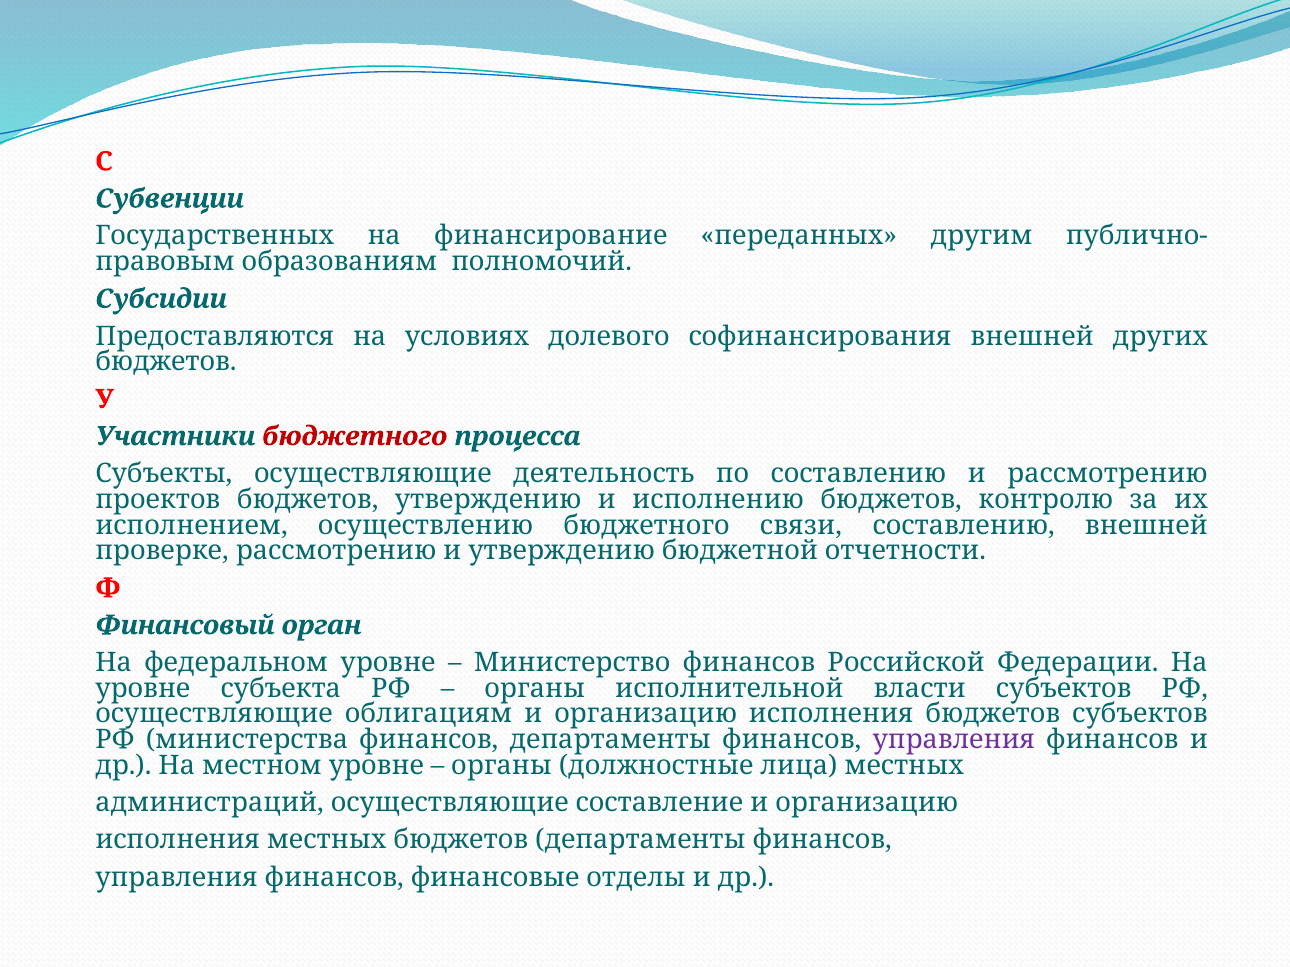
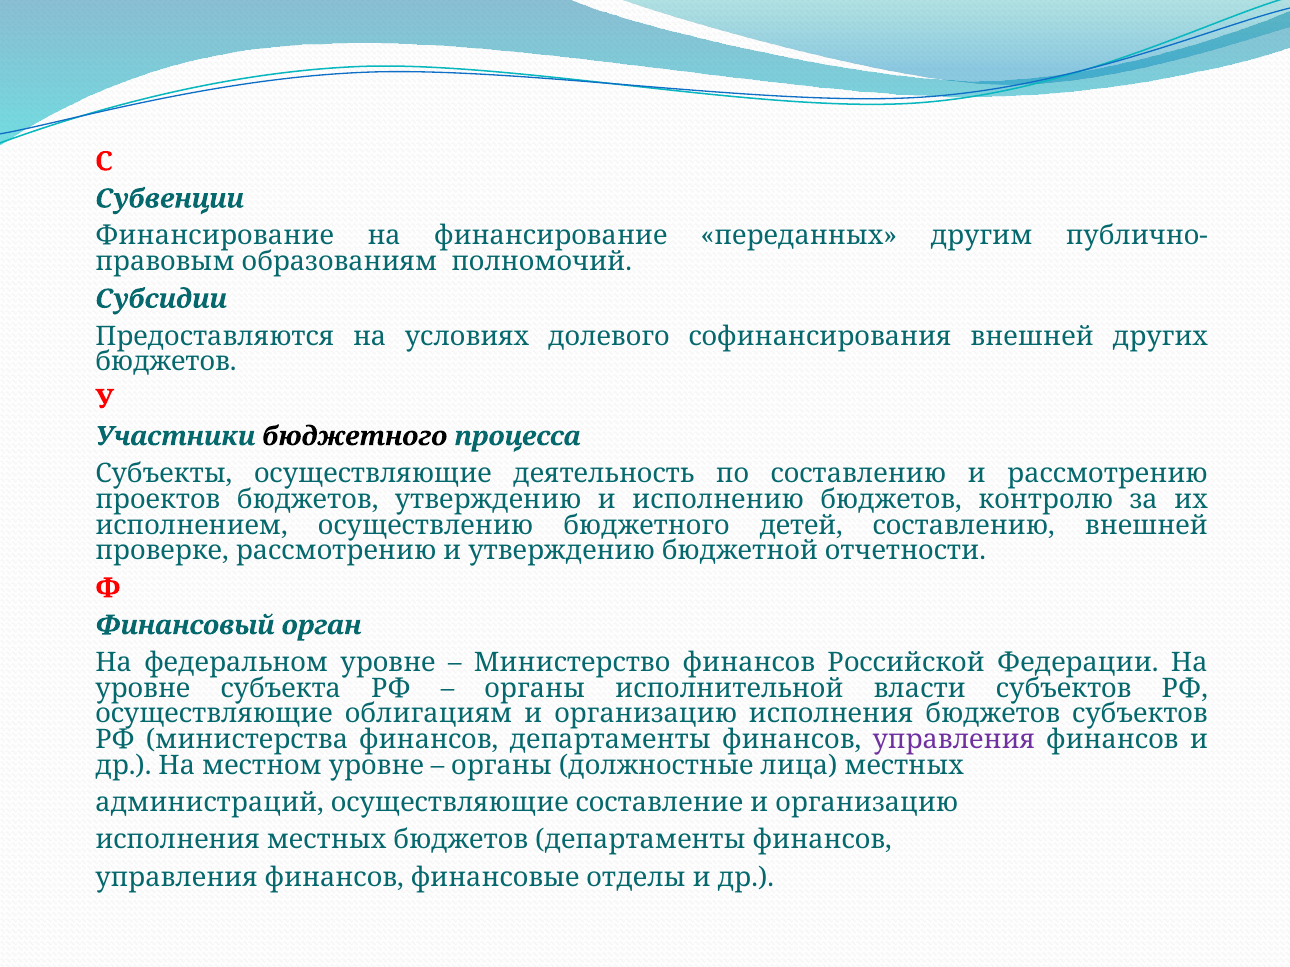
Государственных: Государственных -> Финансирование (215, 236)
бюджетного colour: red -> black (355, 437)
связи: связи -> детей (801, 525)
